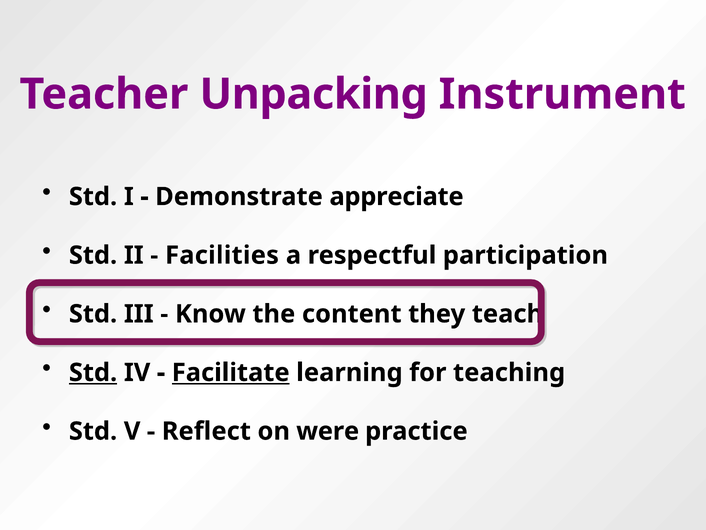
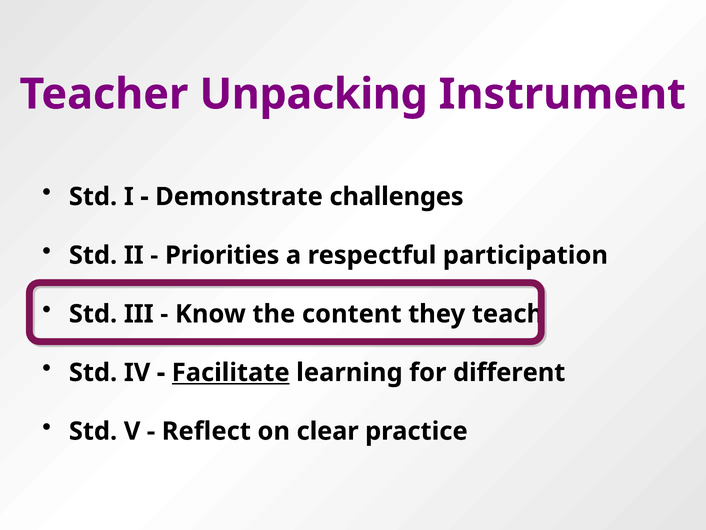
appreciate: appreciate -> challenges (397, 196)
Facilities: Facilities -> Priorities (222, 255)
Std underline: present -> none (93, 372)
teaching: teaching -> different (509, 372)
were: were -> clear (328, 431)
